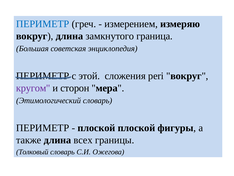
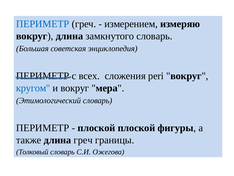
замкнутого граница: граница -> словарь (154, 36)
этой: этой -> всех (89, 76)
кругом colour: purple -> blue (33, 88)
и сторон: сторон -> вокруг (75, 88)
длина всех: всех -> греч (83, 140)
